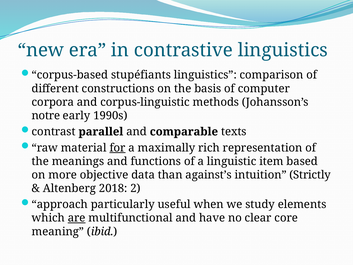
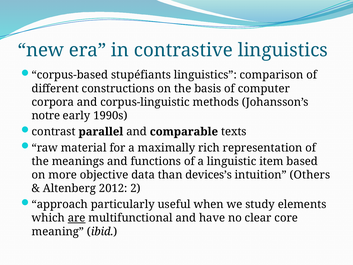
for underline: present -> none (118, 148)
against’s: against’s -> devices’s (209, 175)
Strictly: Strictly -> Others (310, 175)
2018: 2018 -> 2012 (113, 188)
